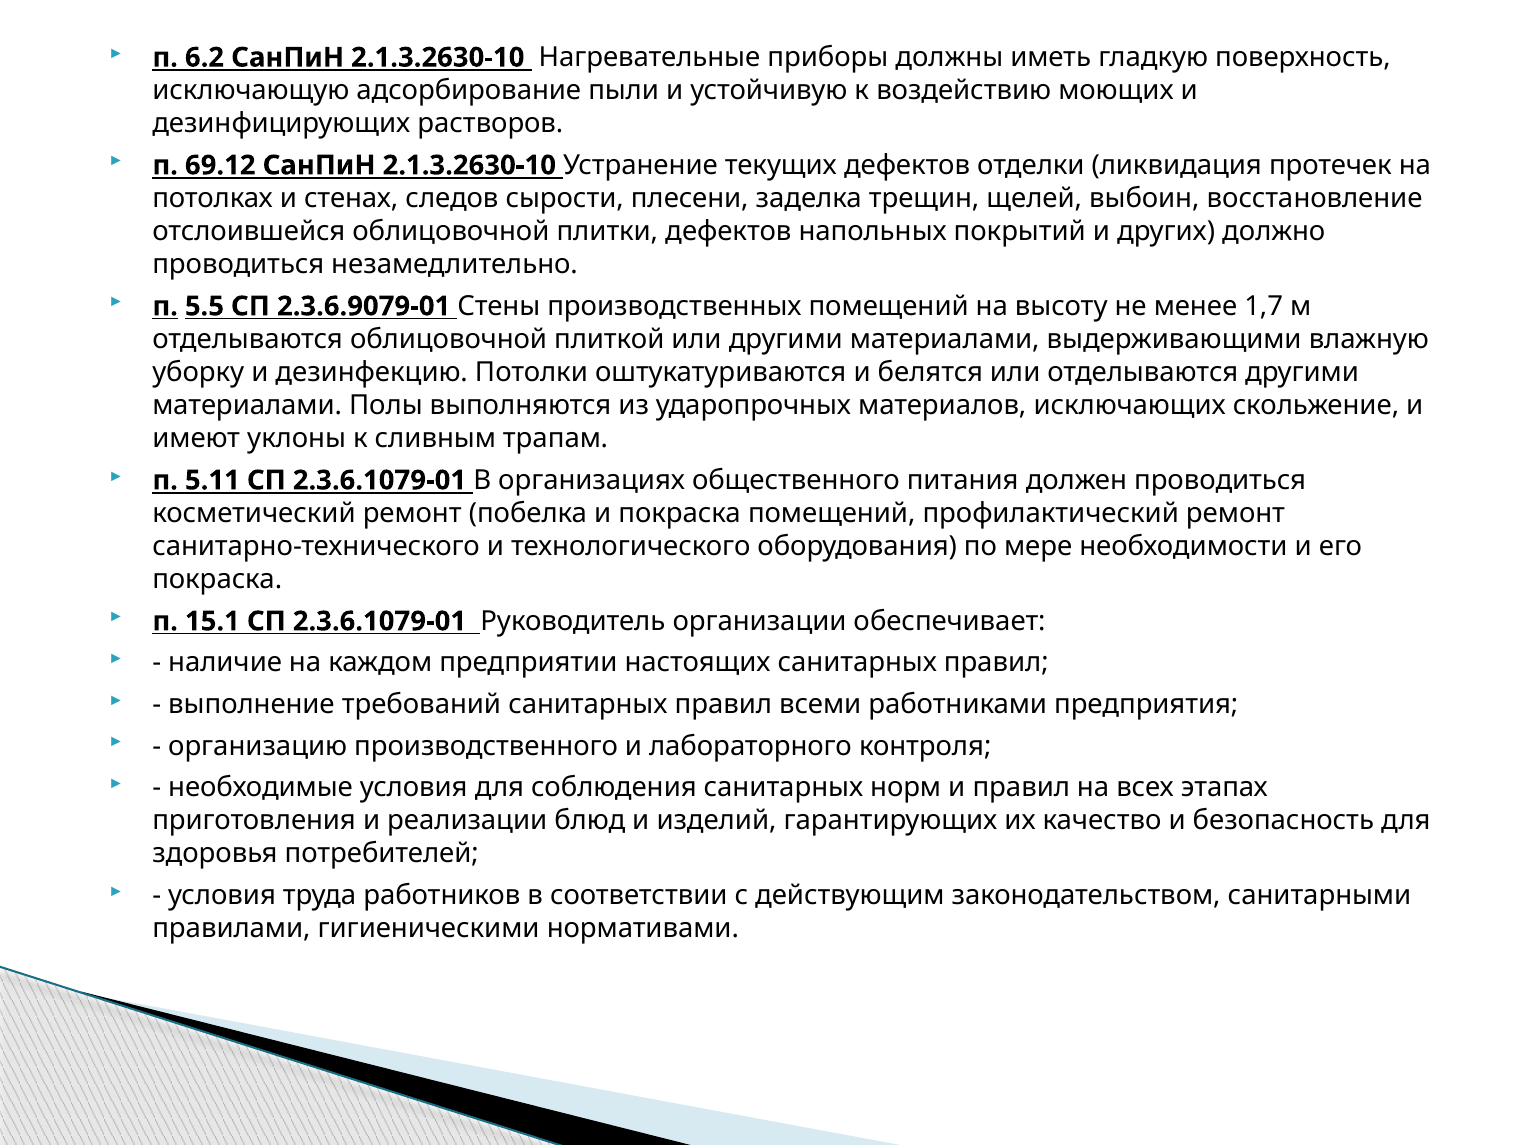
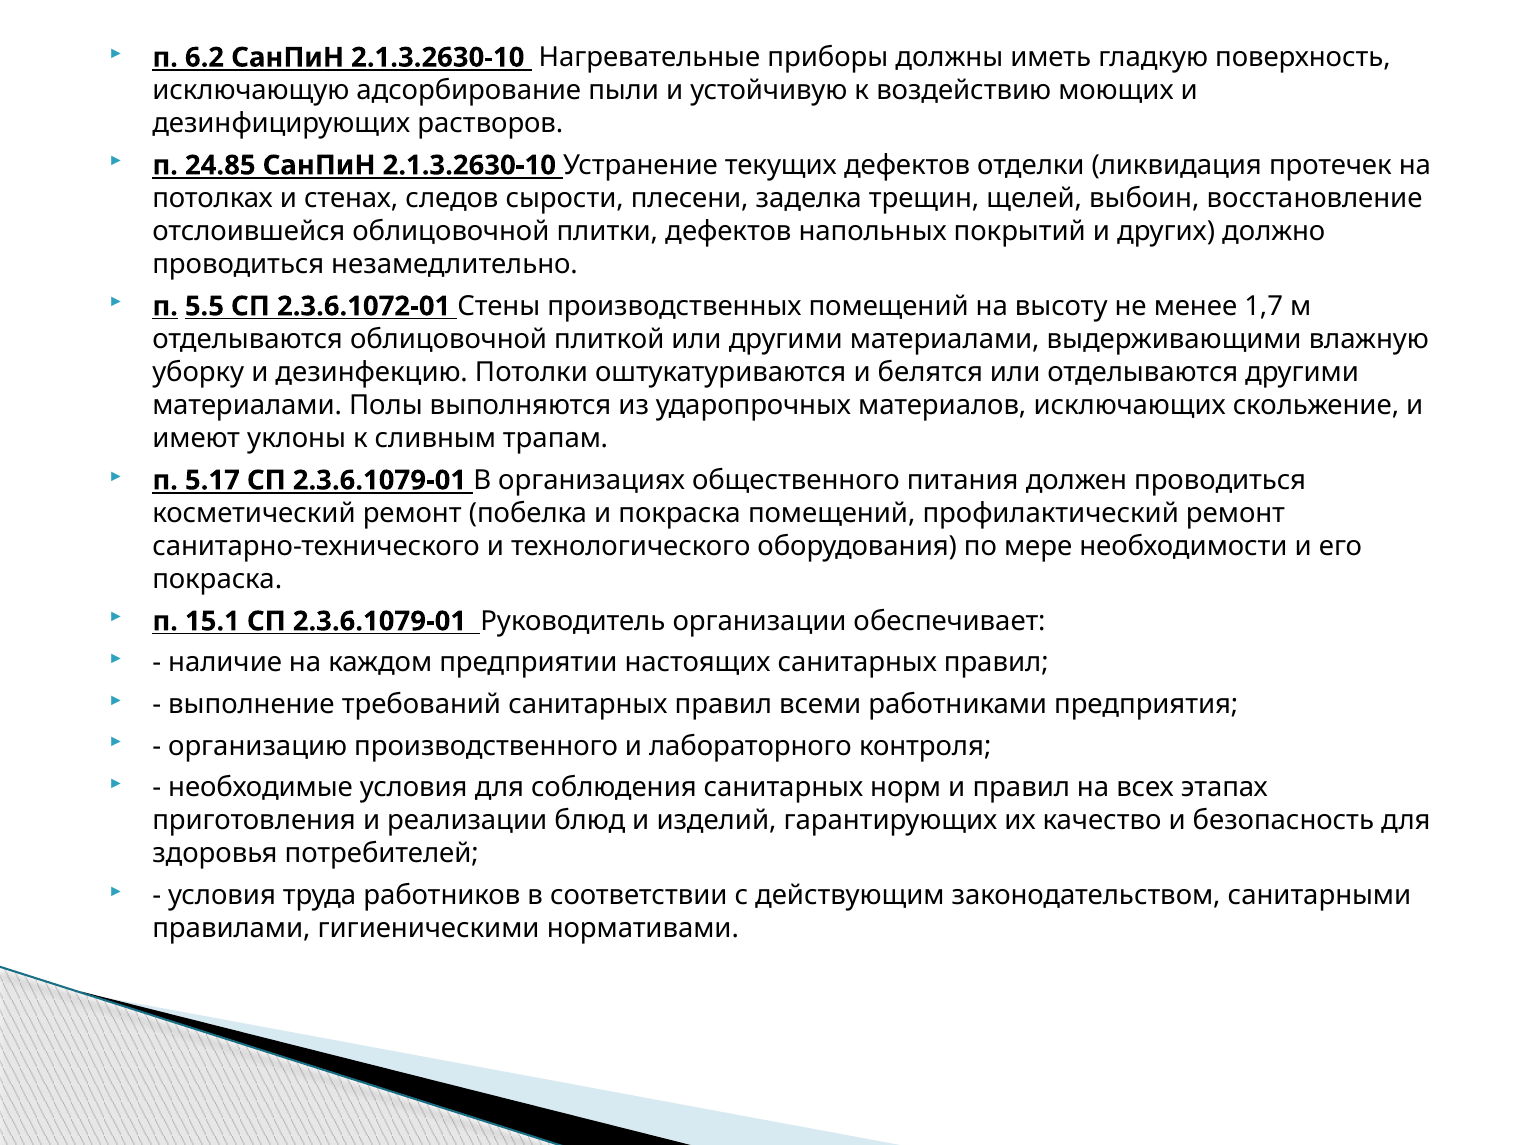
69.12: 69.12 -> 24.85 (220, 165)
2.3.6.9079-01: 2.3.6.9079-01 -> 2.3.6.1072-01 (364, 306)
5.11: 5.11 -> 5.17 (212, 480)
